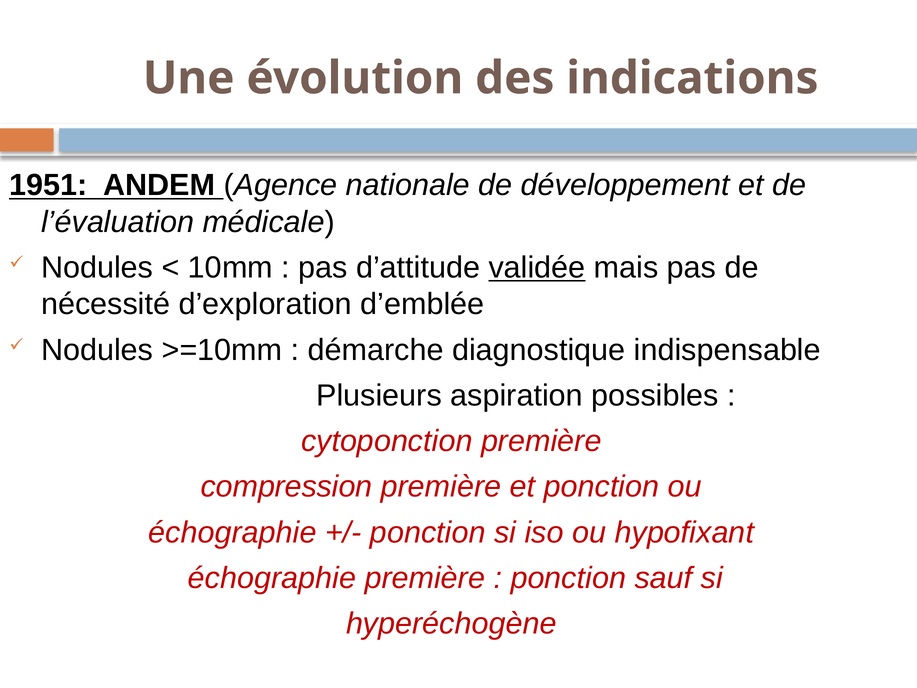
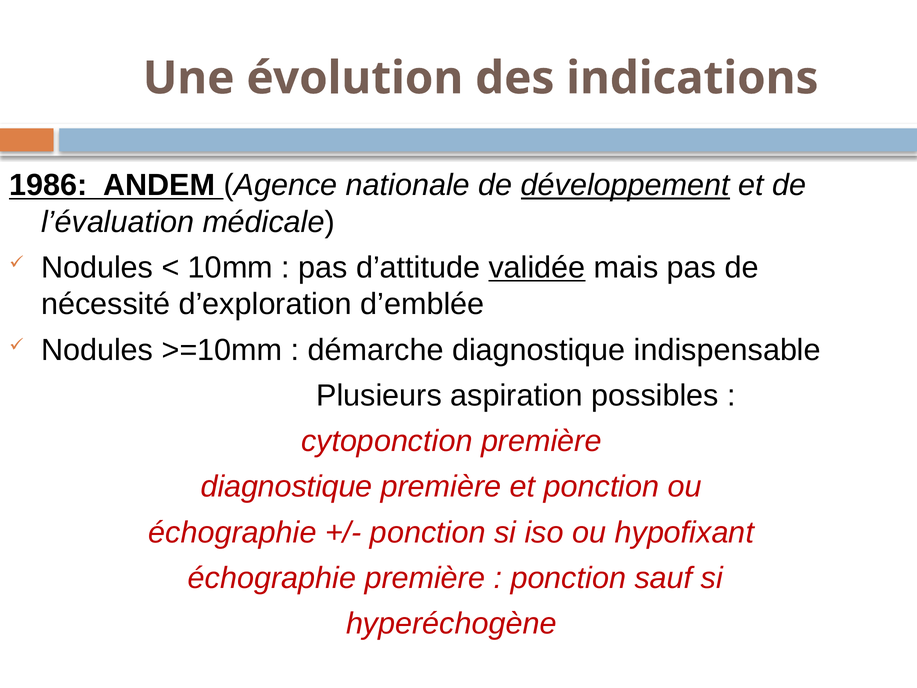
1951: 1951 -> 1986 (48, 185)
développement underline: none -> present (625, 185)
compression: compression -> diagnostique (287, 487)
